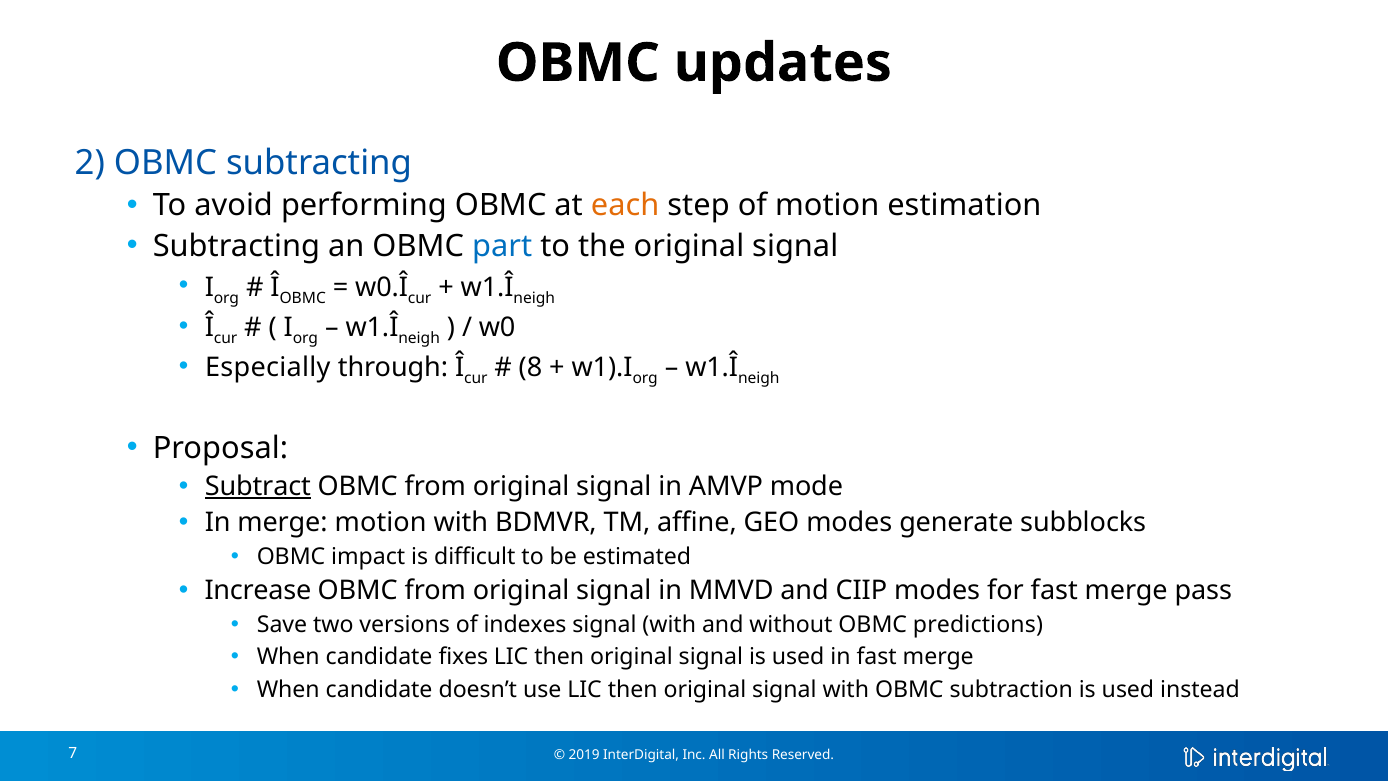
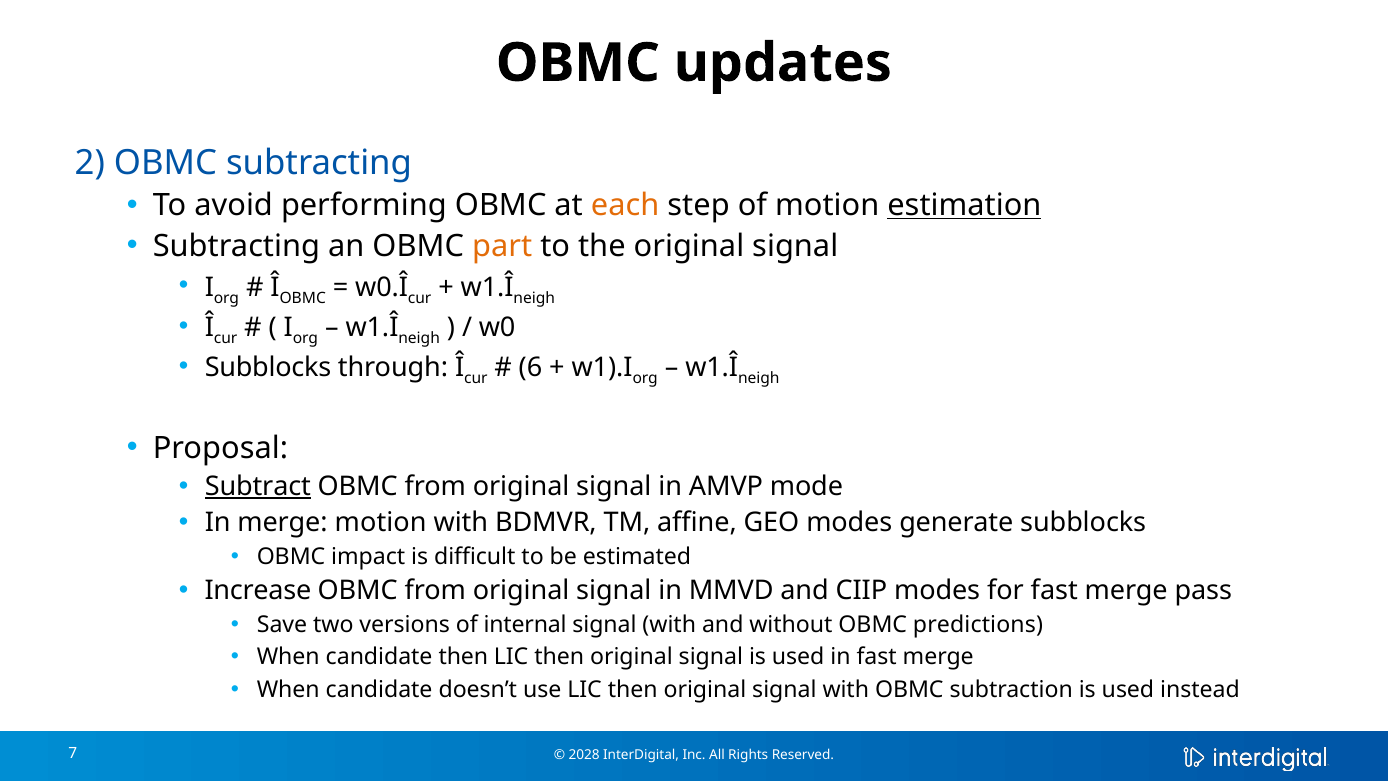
estimation underline: none -> present (964, 205)
part colour: blue -> orange (502, 246)
Especially: Especially -> Subblocks (268, 368)
8: 8 -> 6 (531, 368)
indexes: indexes -> internal (525, 625)
candidate fixes: fixes -> then (463, 657)
2019: 2019 -> 2028 (584, 754)
